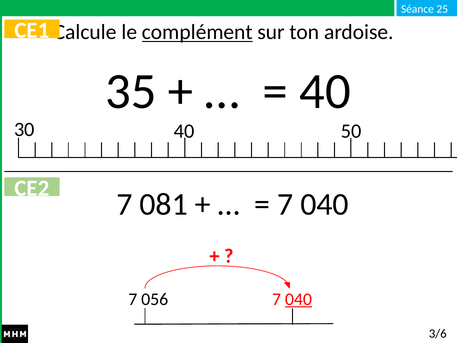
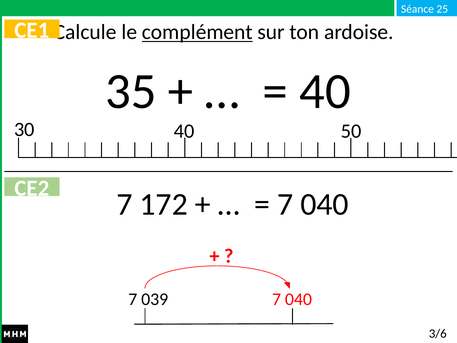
081: 081 -> 172 (164, 204)
056: 056 -> 039 (155, 299)
040 underline: present -> none (298, 299)
